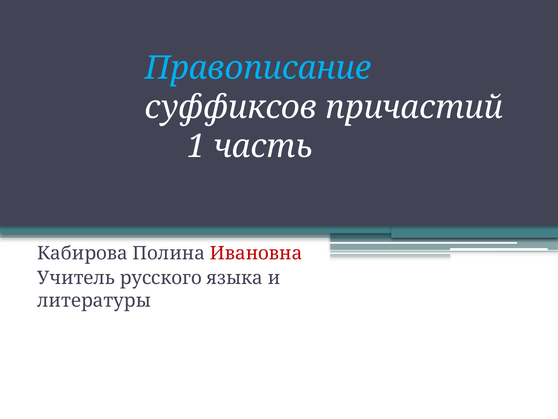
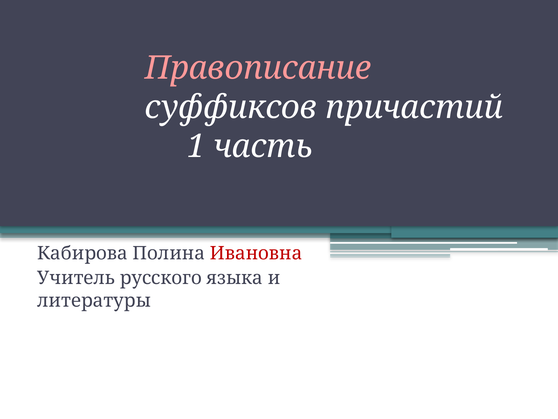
Правописание colour: light blue -> pink (258, 68)
